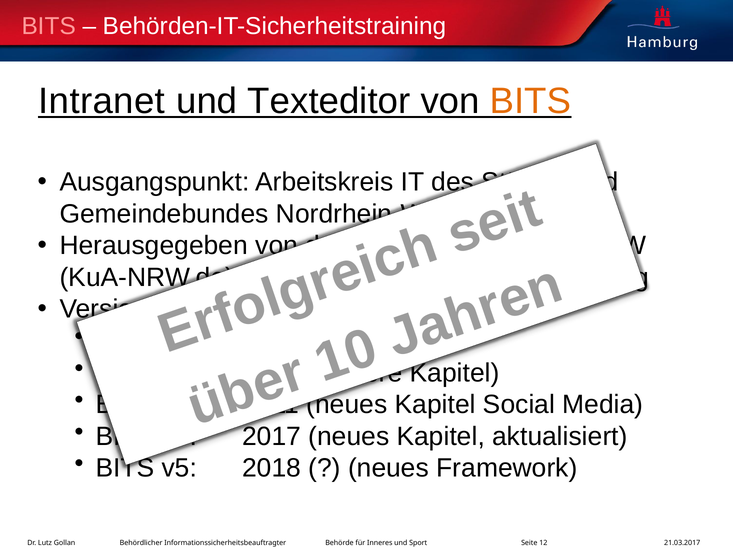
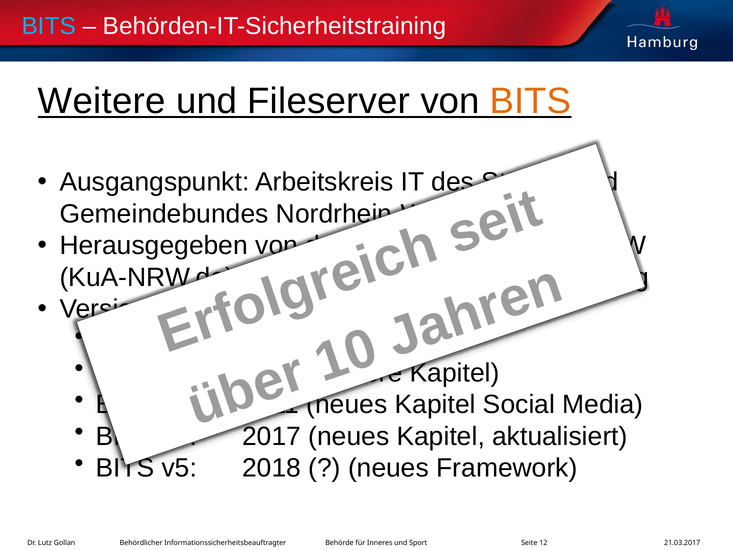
BITS colour: pink -> light blue (49, 26)
Intranet: Intranet -> Weitere (102, 101)
Texteditor: Texteditor -> Fileserver (329, 101)
